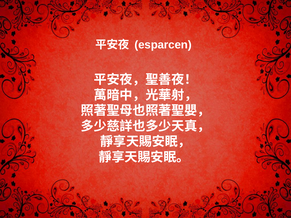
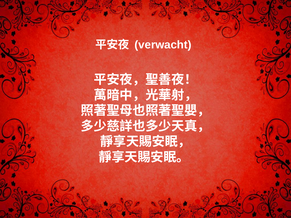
esparcen: esparcen -> verwacht (163, 45)
